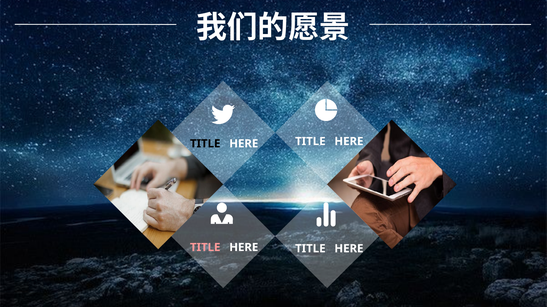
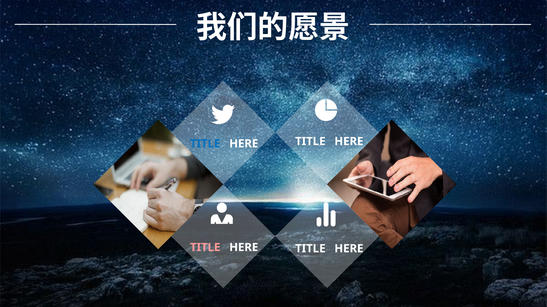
TITLE colour: black -> blue (205, 144)
